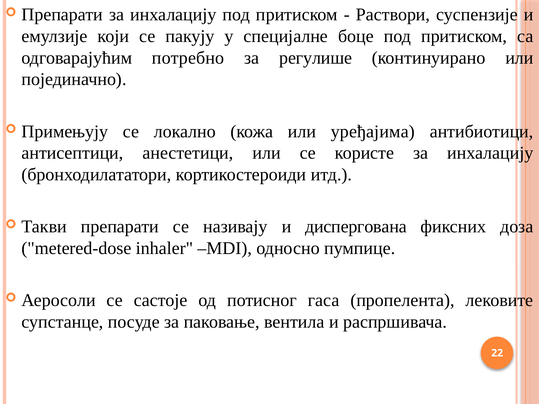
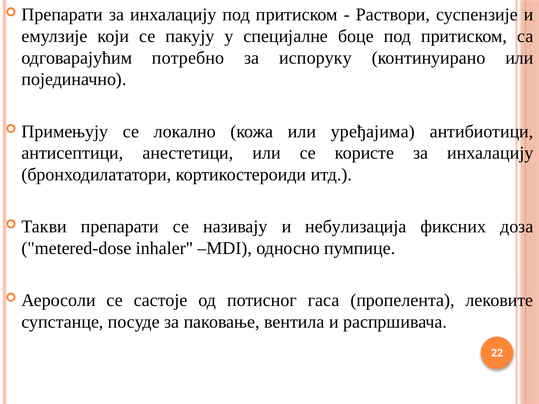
регулише: регулише -> испоруку (315, 58)
диспергована: диспергована -> небулизација (356, 227)
